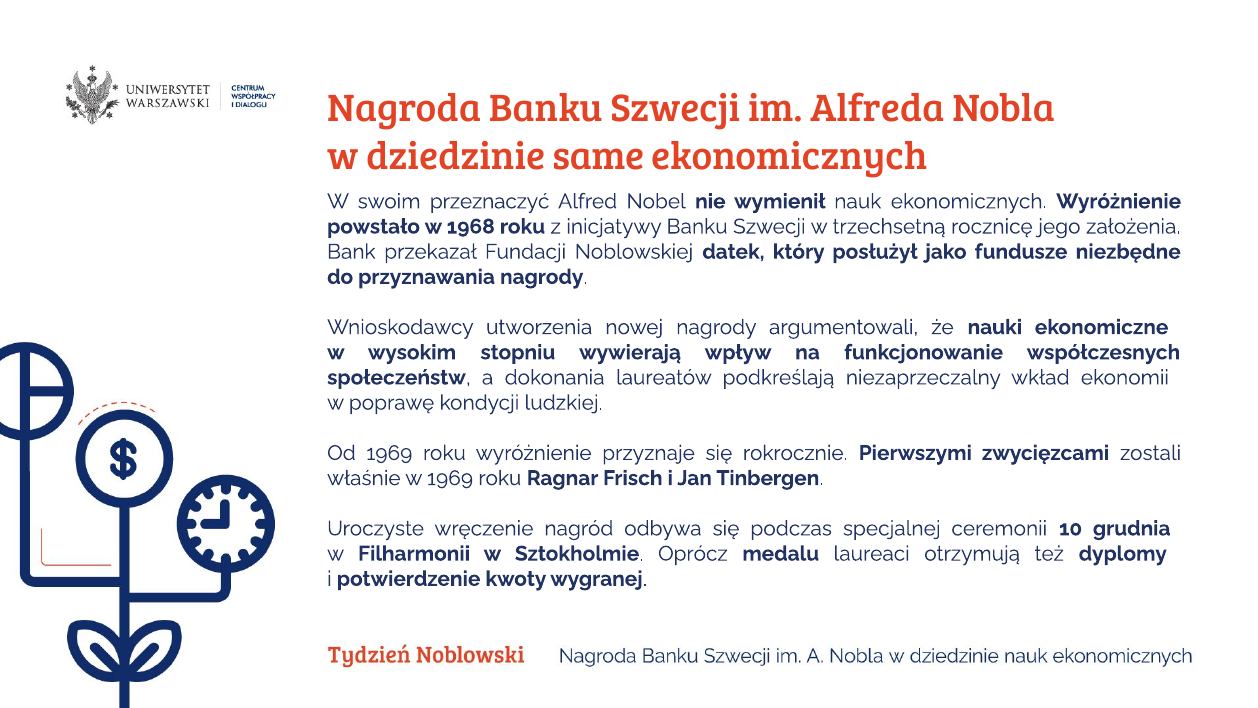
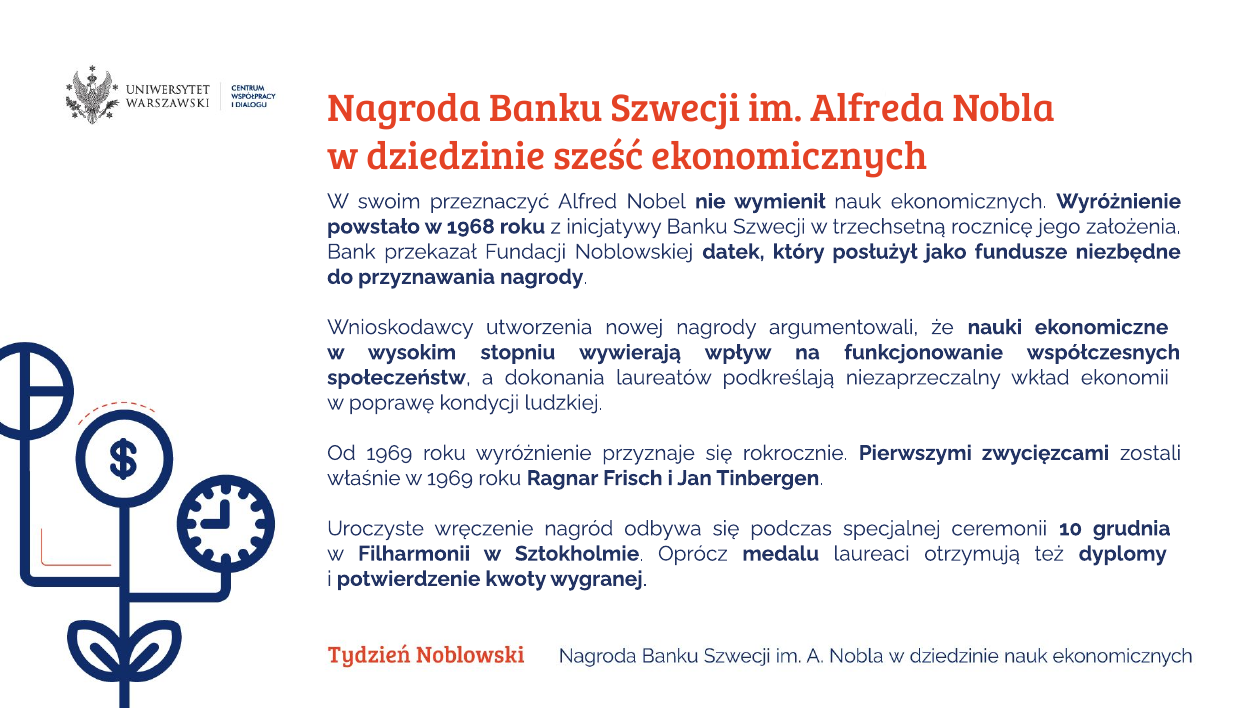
same: same -> sześć (598, 156)
